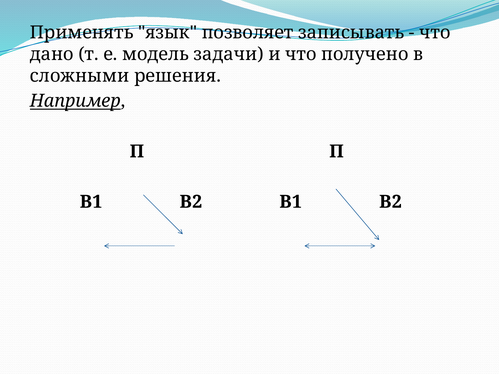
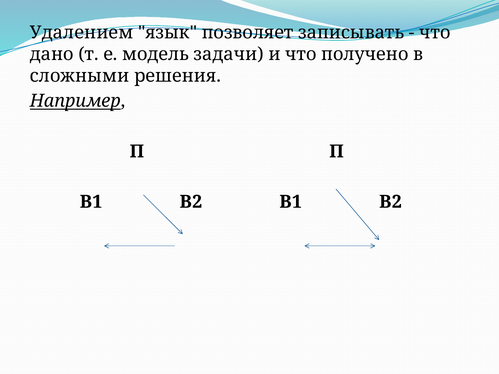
Применять: Применять -> Удалением (82, 33)
